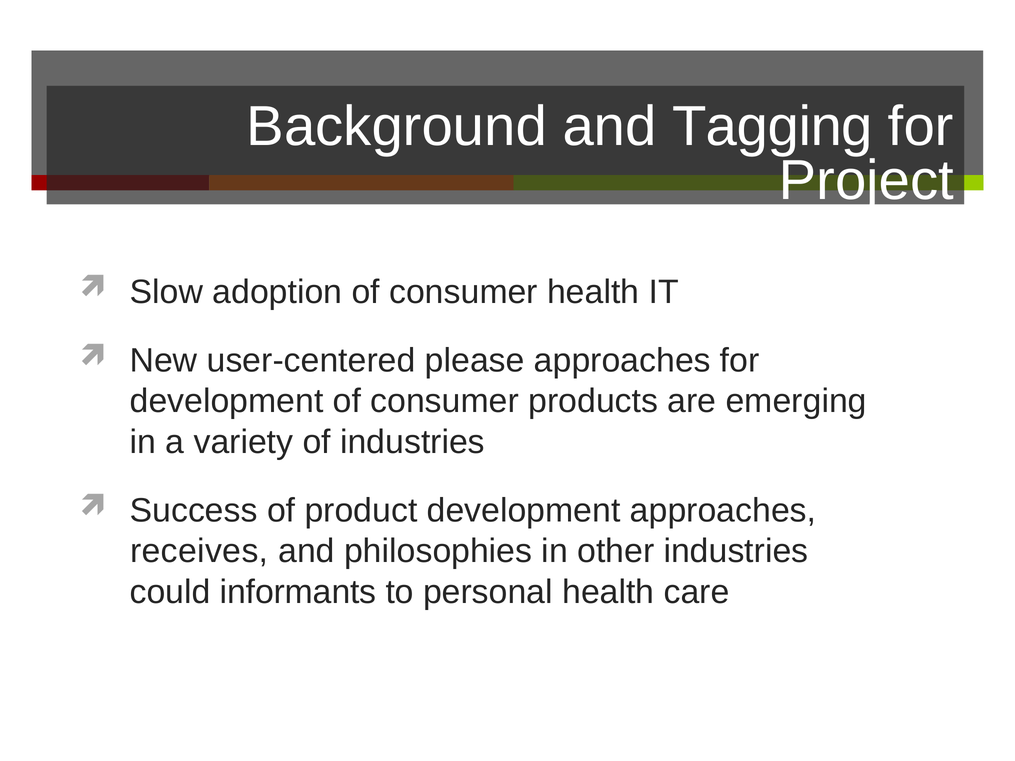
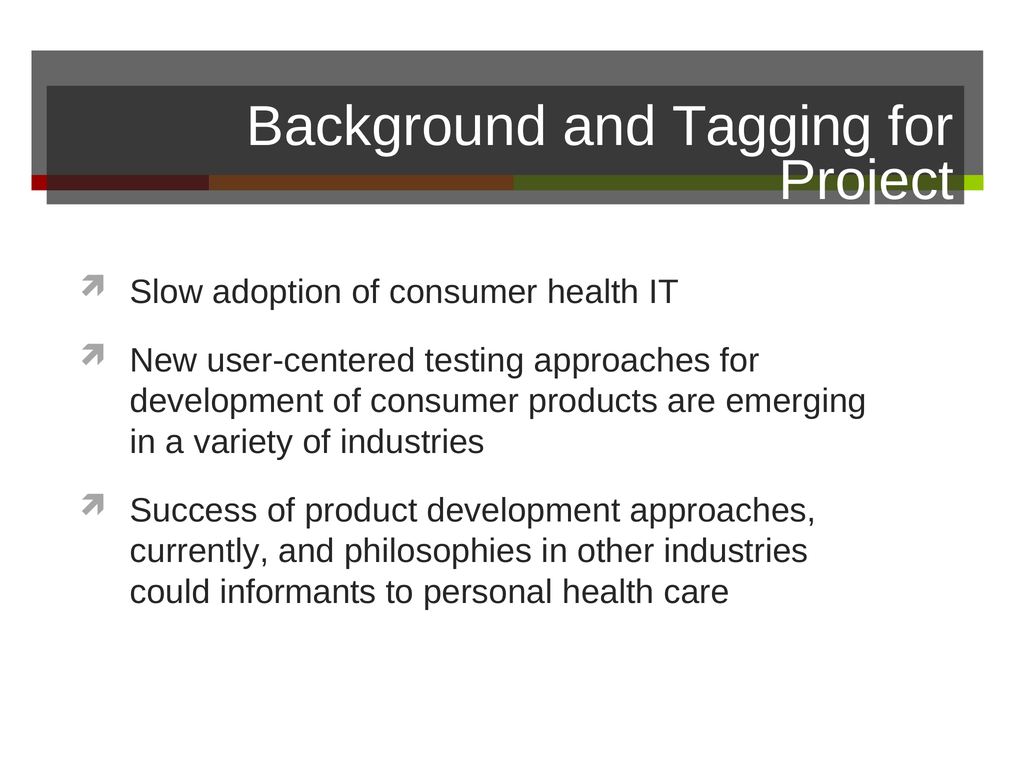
please: please -> testing (475, 361)
receives: receives -> currently (199, 551)
